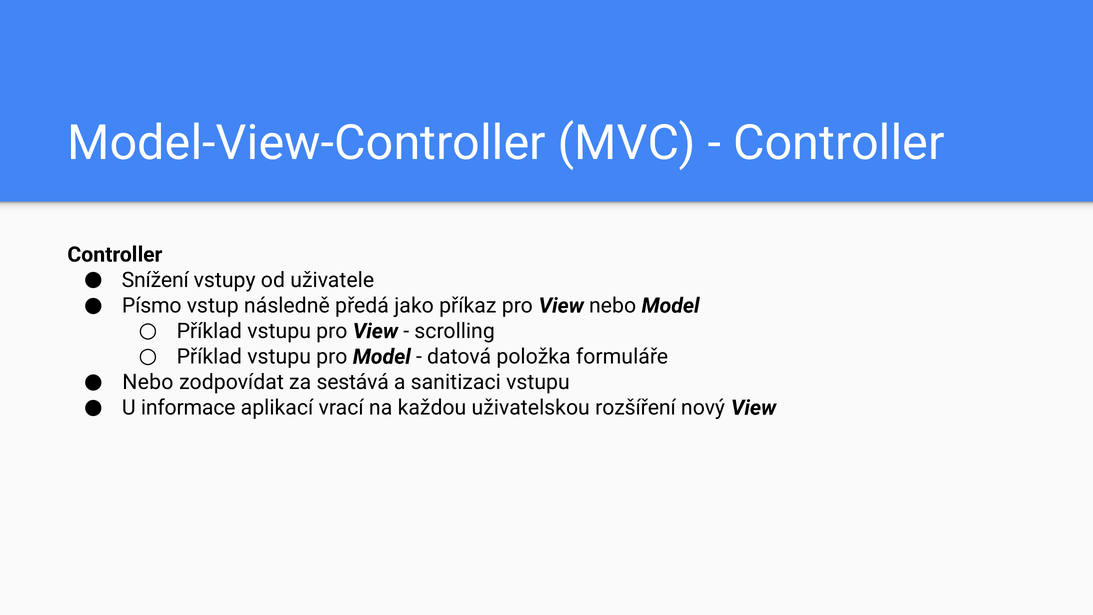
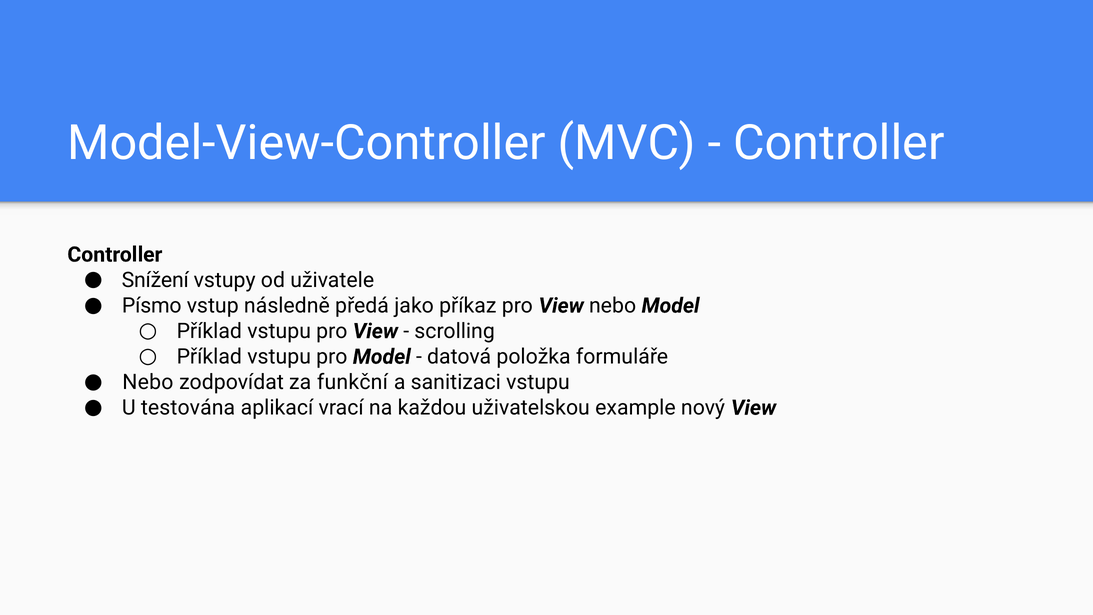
sestává: sestává -> funkční (352, 382)
informace: informace -> testována (188, 408)
rozšíření: rozšíření -> example (635, 408)
